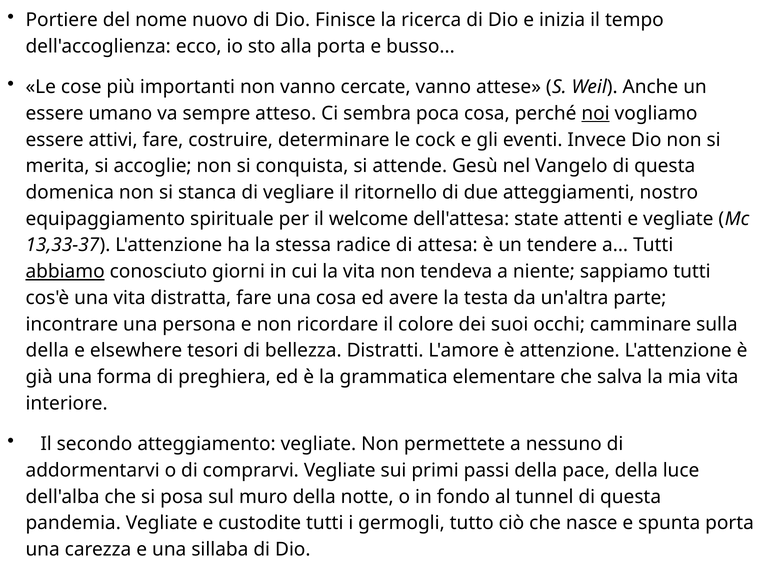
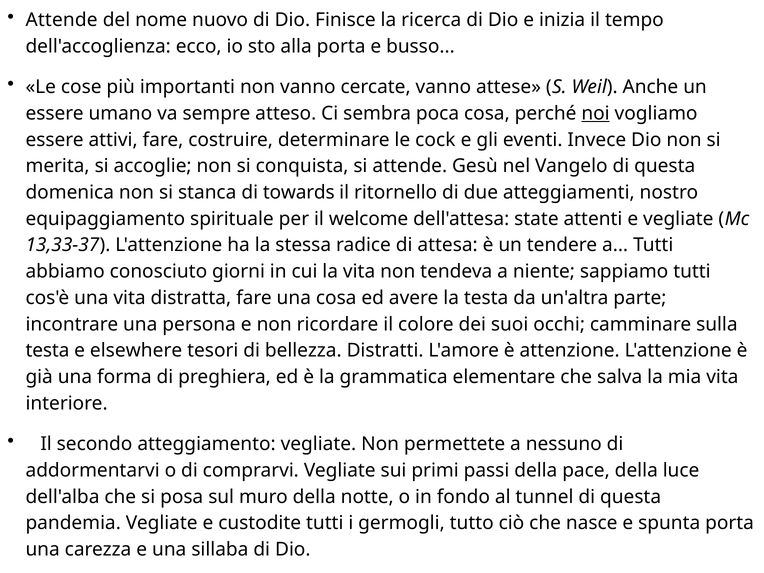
Portiere: Portiere -> Attende (62, 20)
vegliare: vegliare -> towards (299, 192)
abbiamo underline: present -> none (65, 272)
della: della -> testa (47, 351)
